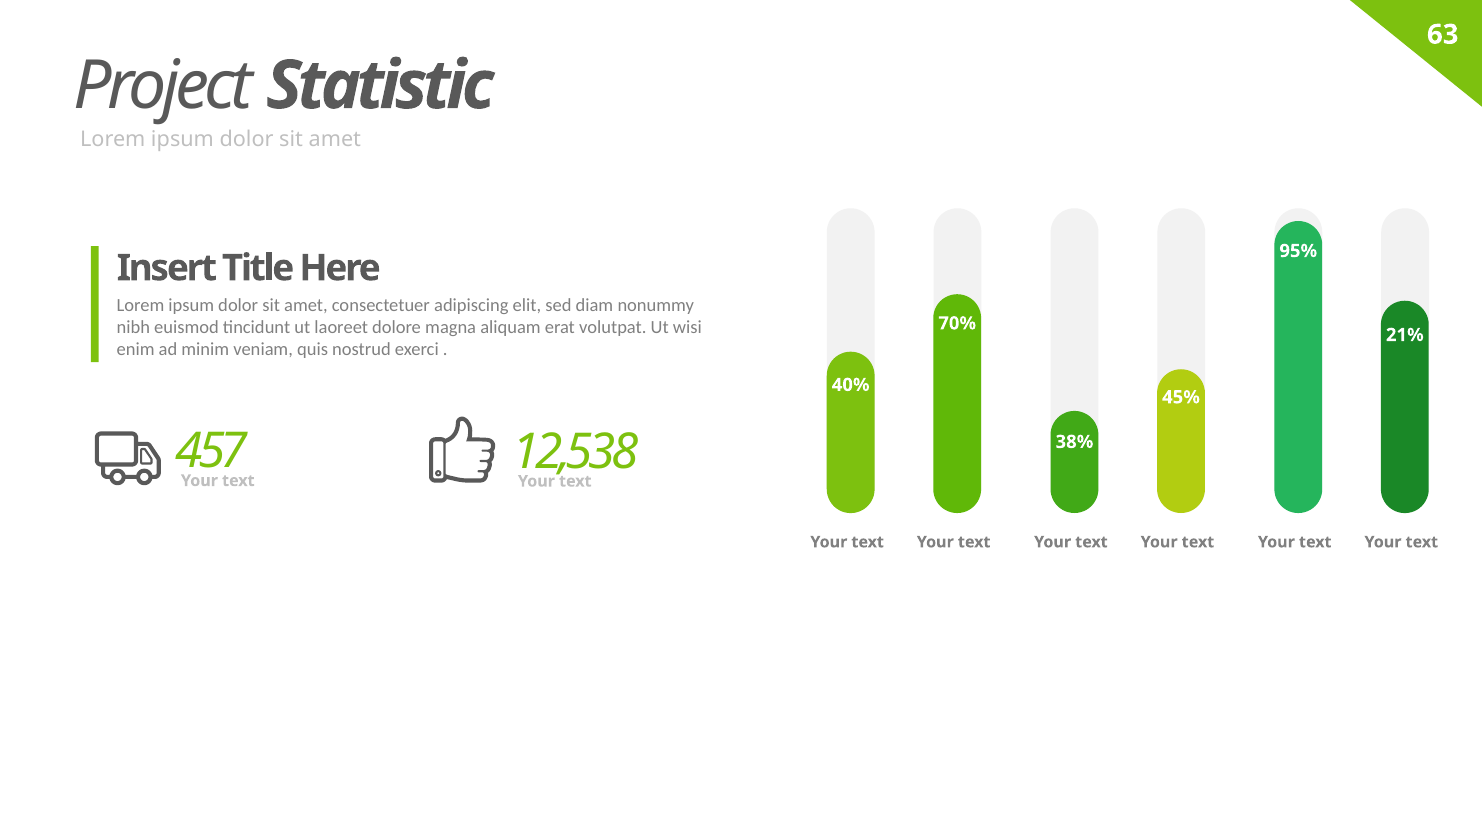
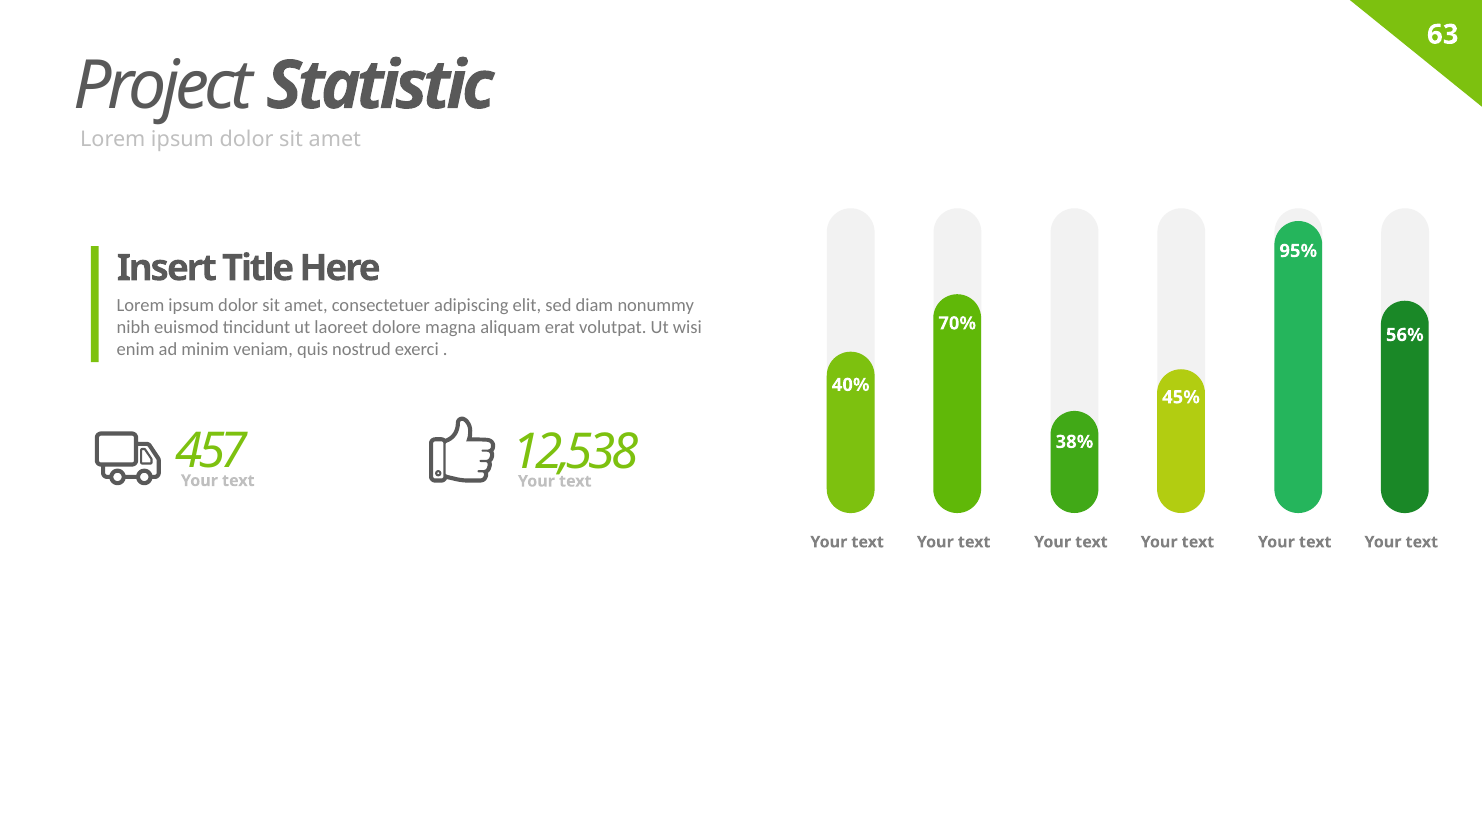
21%: 21% -> 56% (1405, 335)
